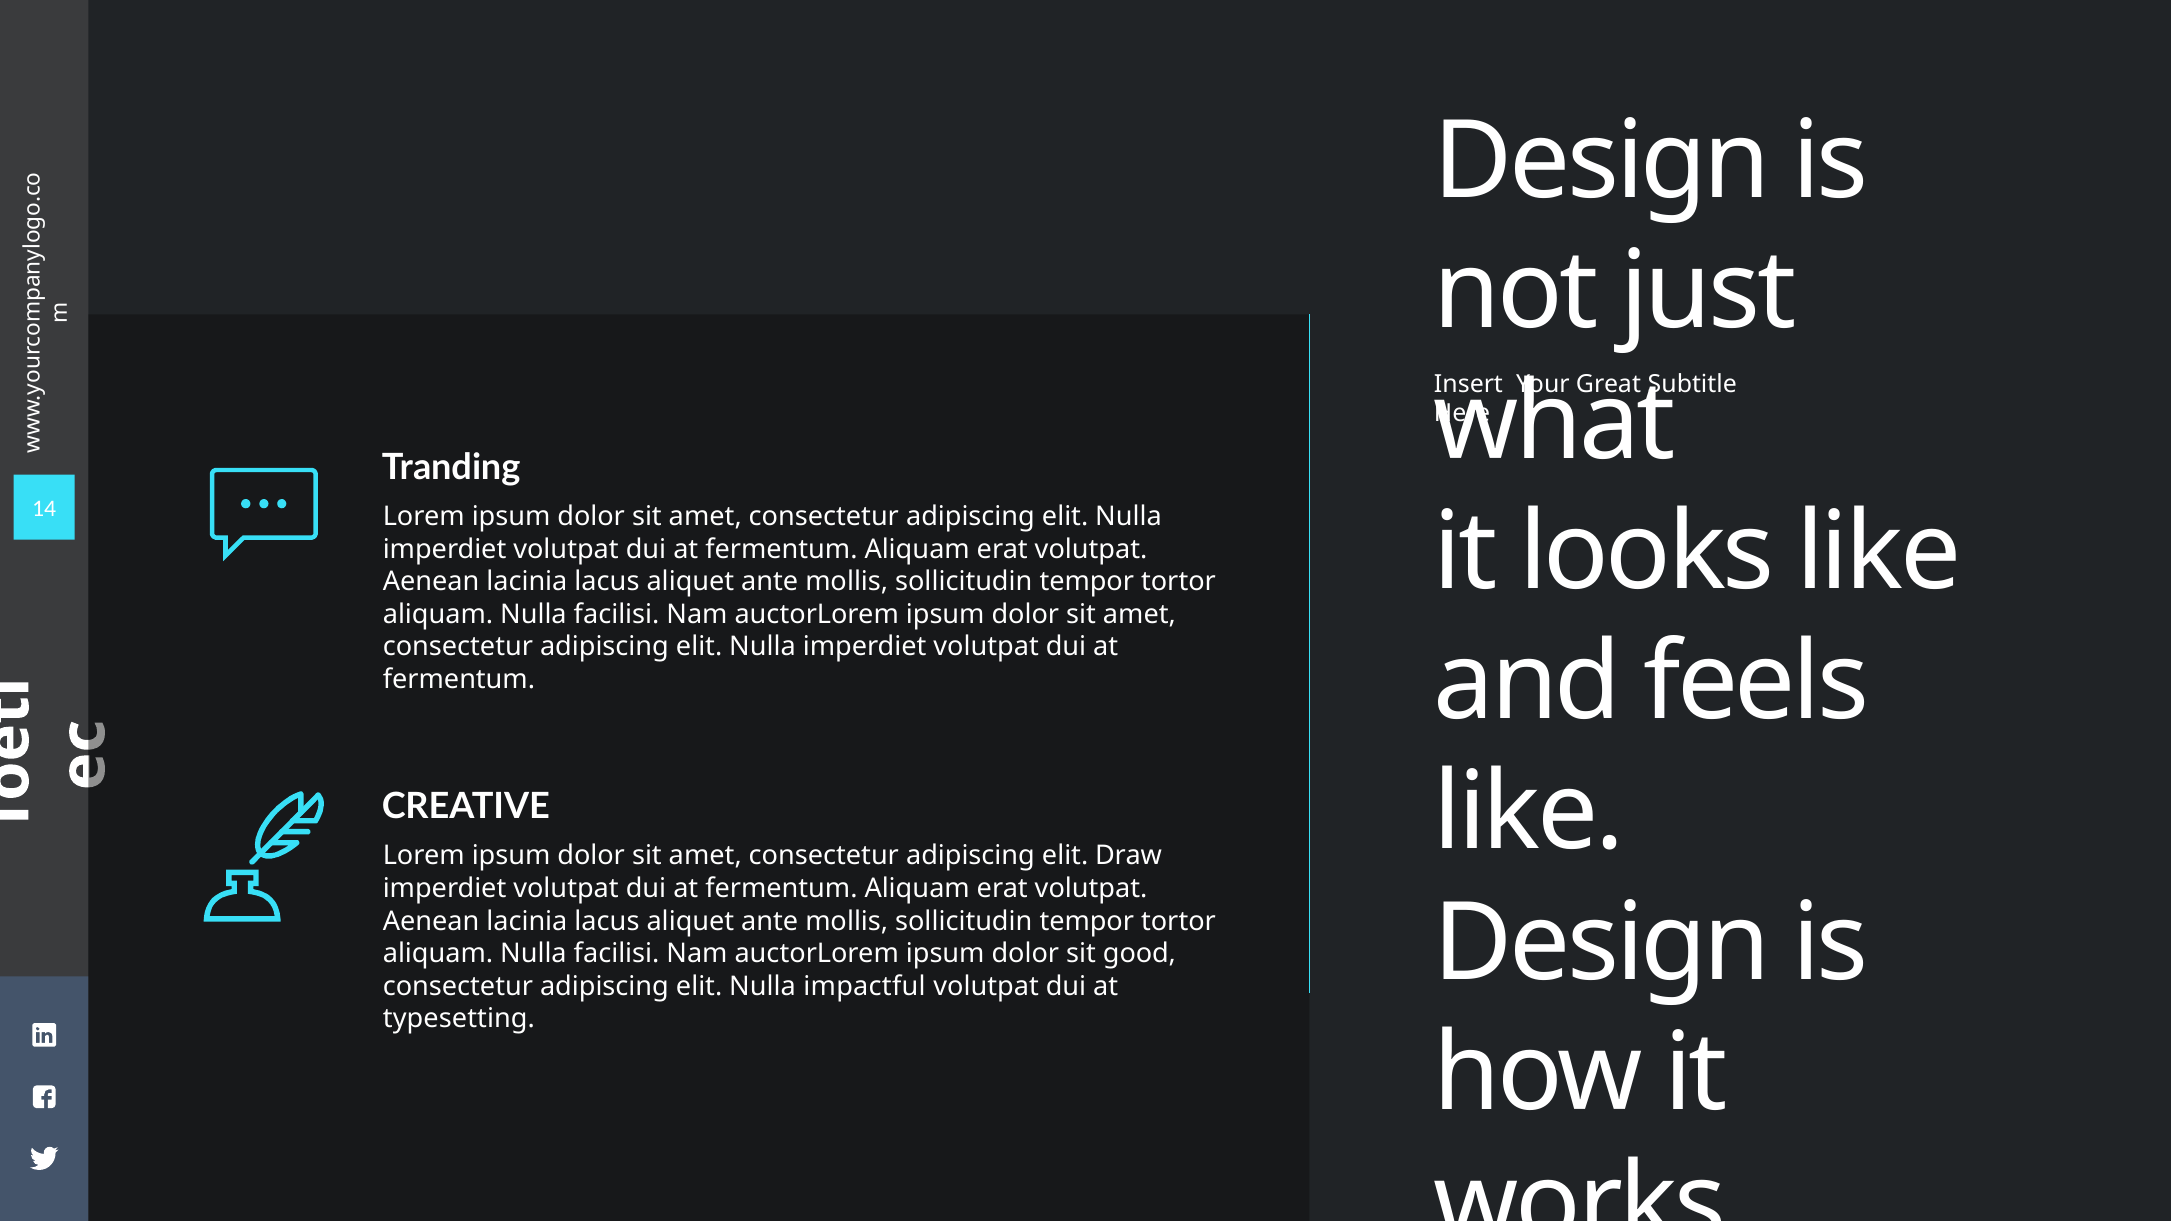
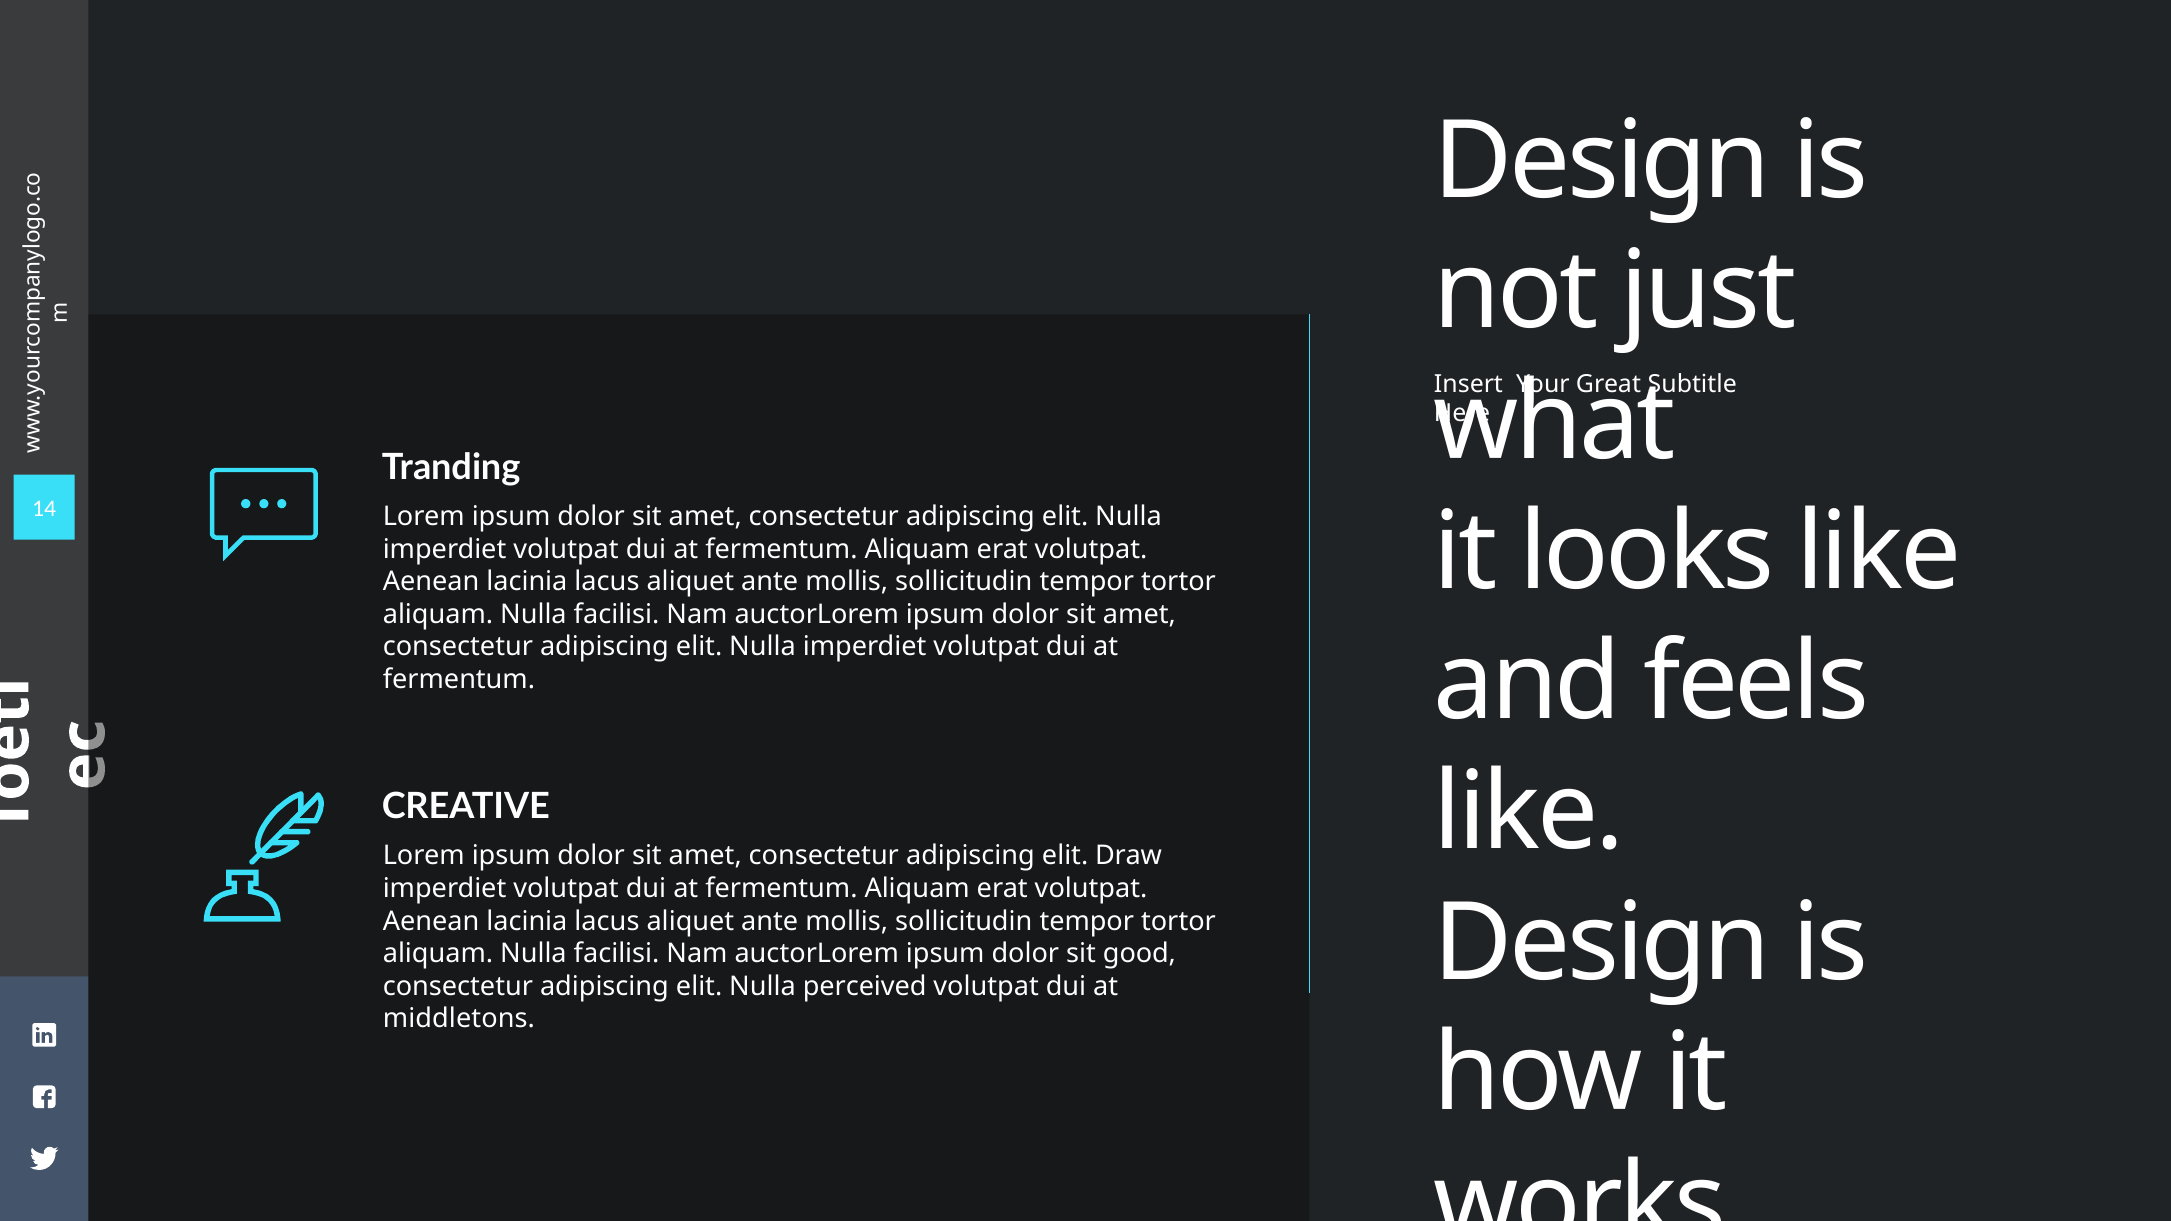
impactful: impactful -> perceived (865, 986)
typesetting: typesetting -> middletons (459, 1019)
